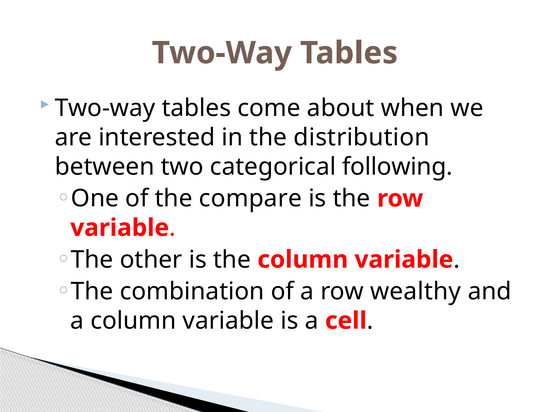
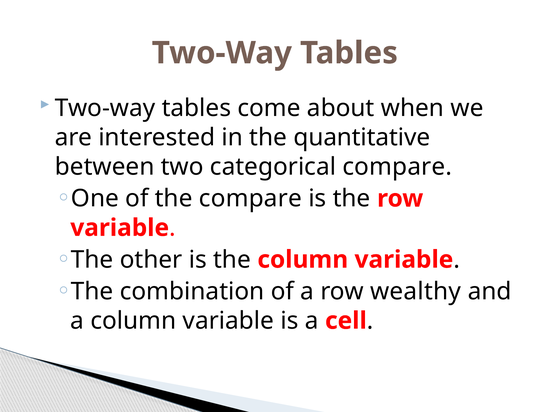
distribution: distribution -> quantitative (362, 138)
categorical following: following -> compare (397, 167)
